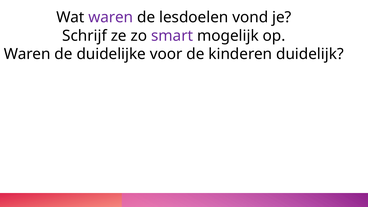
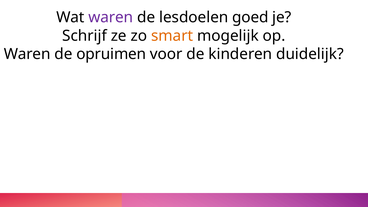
vond: vond -> goed (250, 17)
smart colour: purple -> orange (172, 36)
duidelijke: duidelijke -> opruimen (111, 54)
